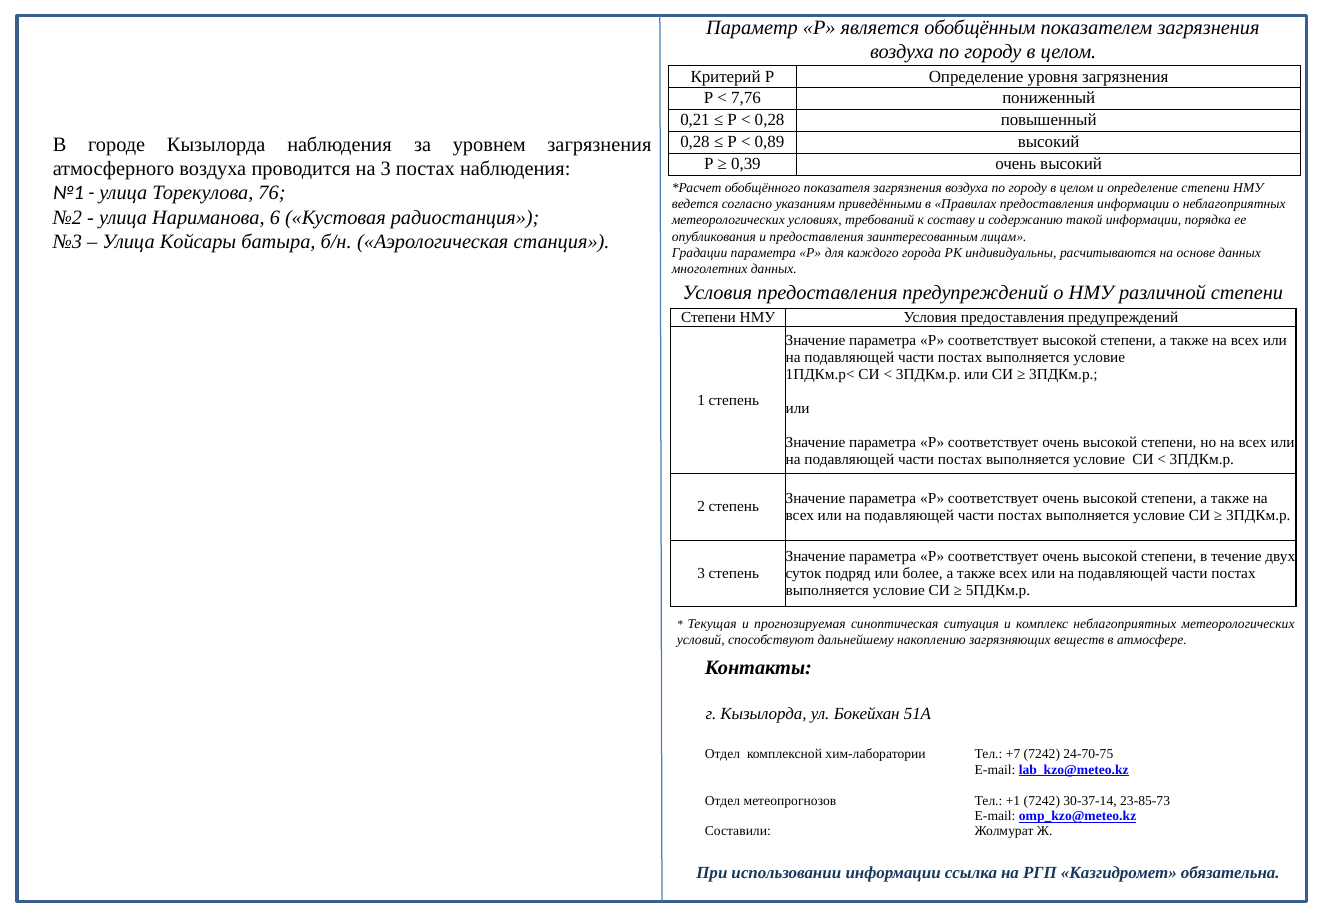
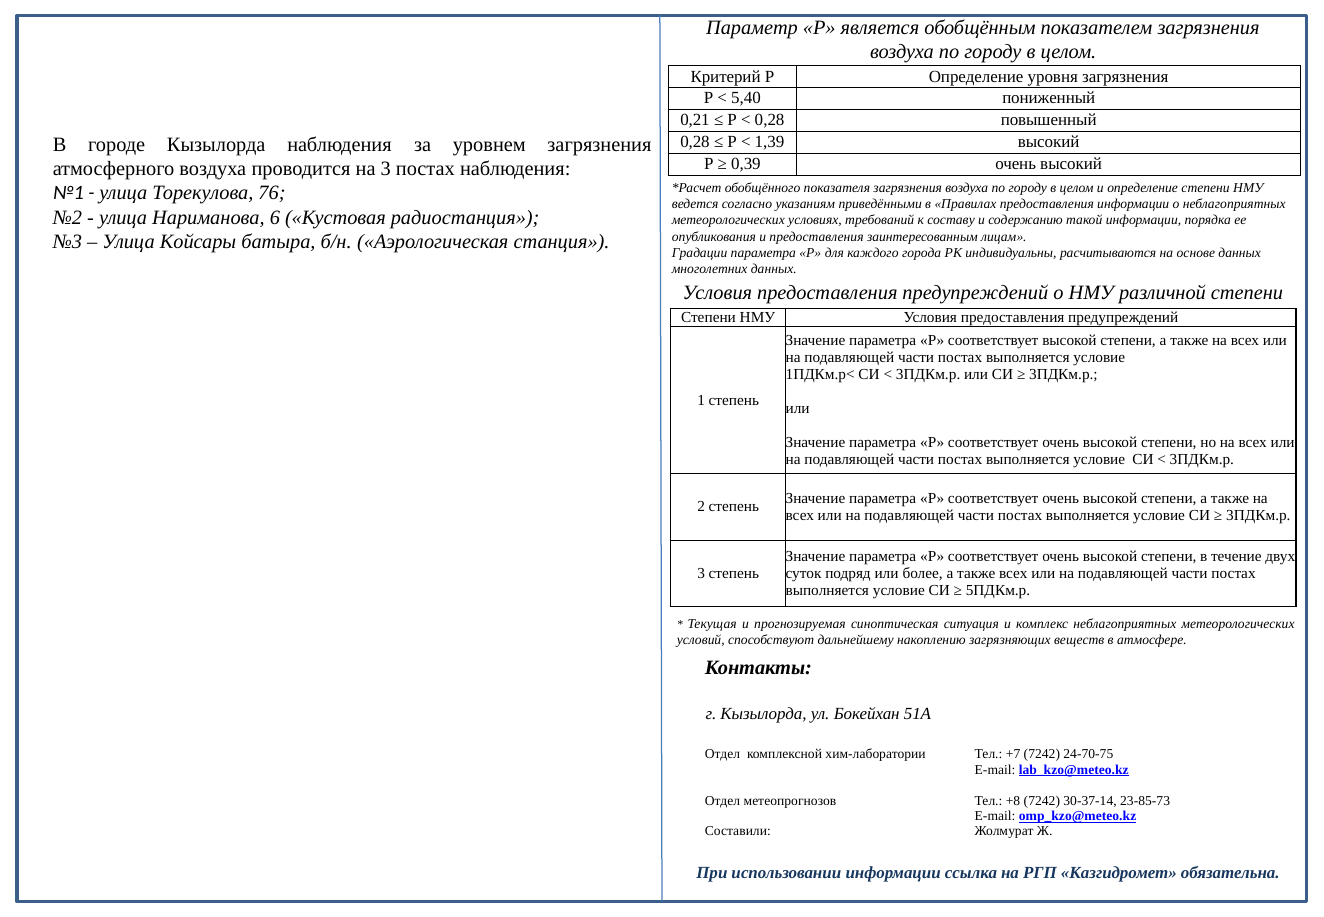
7,76: 7,76 -> 5,40 (746, 98)
0,89: 0,89 -> 1,39 (770, 142)
+1: +1 -> +8 (1013, 801)
